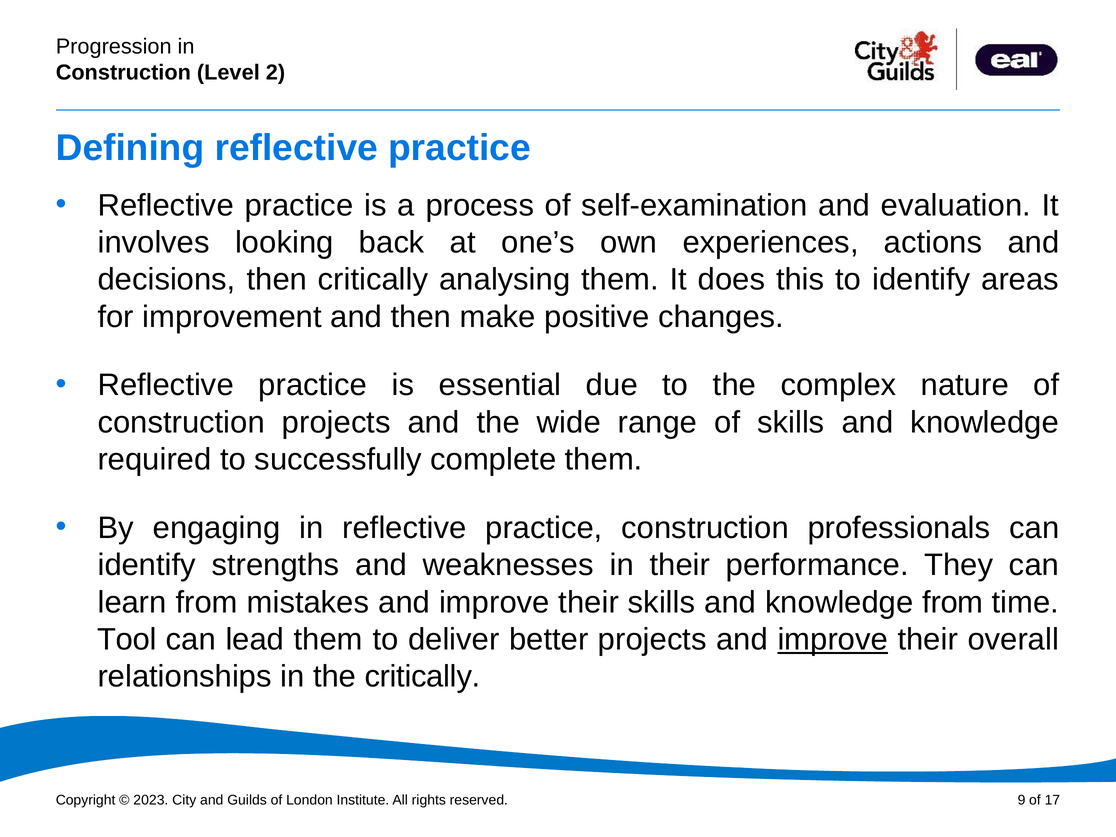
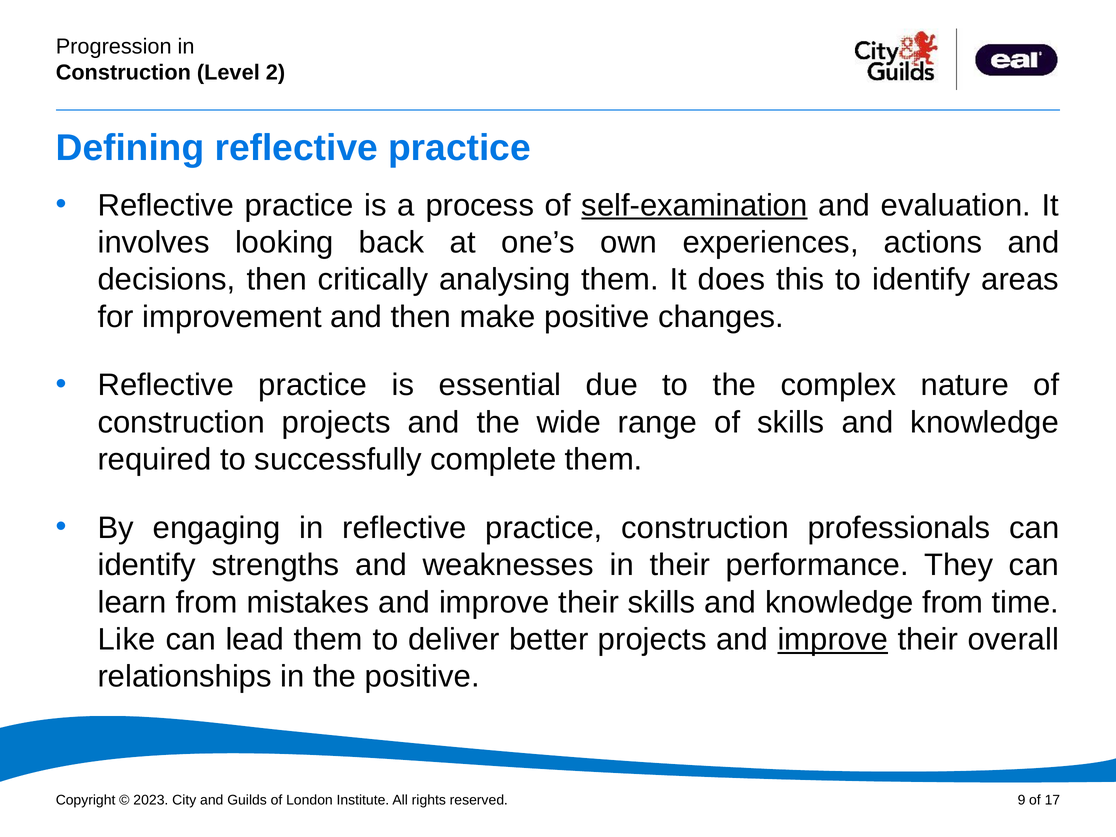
self-examination underline: none -> present (694, 205)
Tool: Tool -> Like (127, 640)
the critically: critically -> positive (422, 677)
